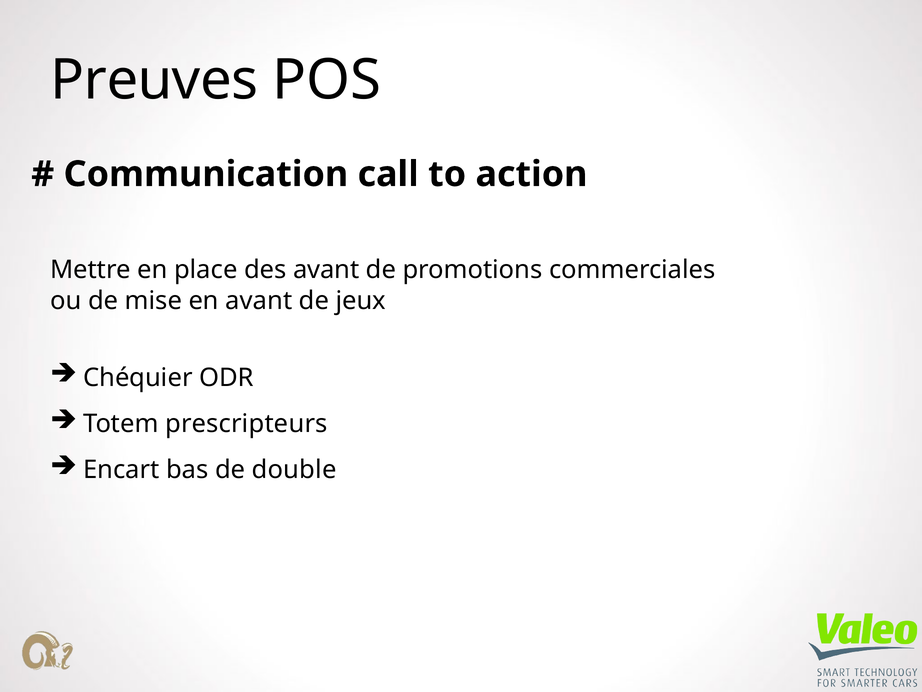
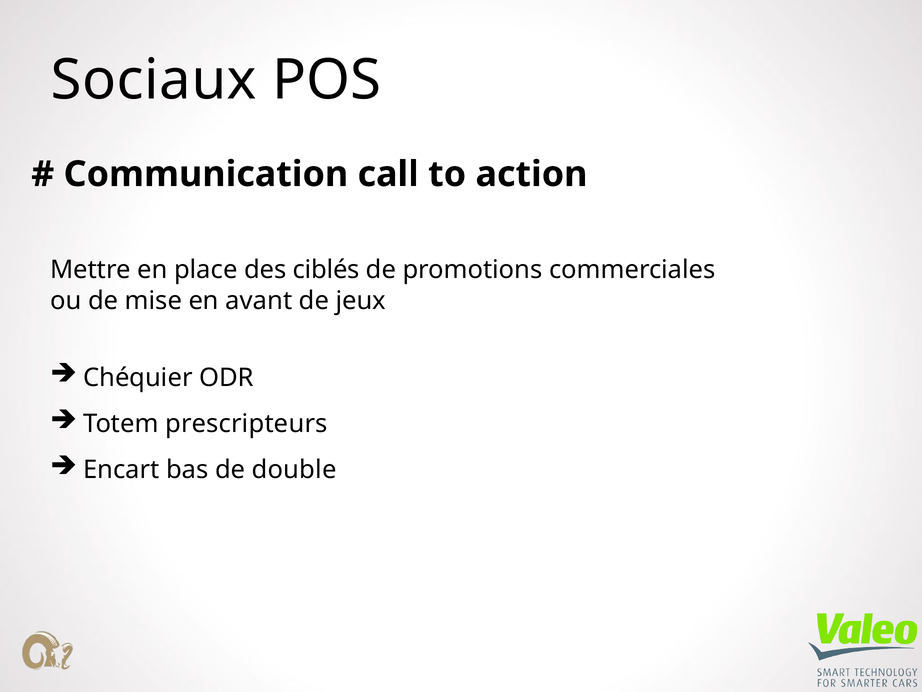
Preuves: Preuves -> Sociaux (154, 80)
des avant: avant -> ciblés (326, 270)
